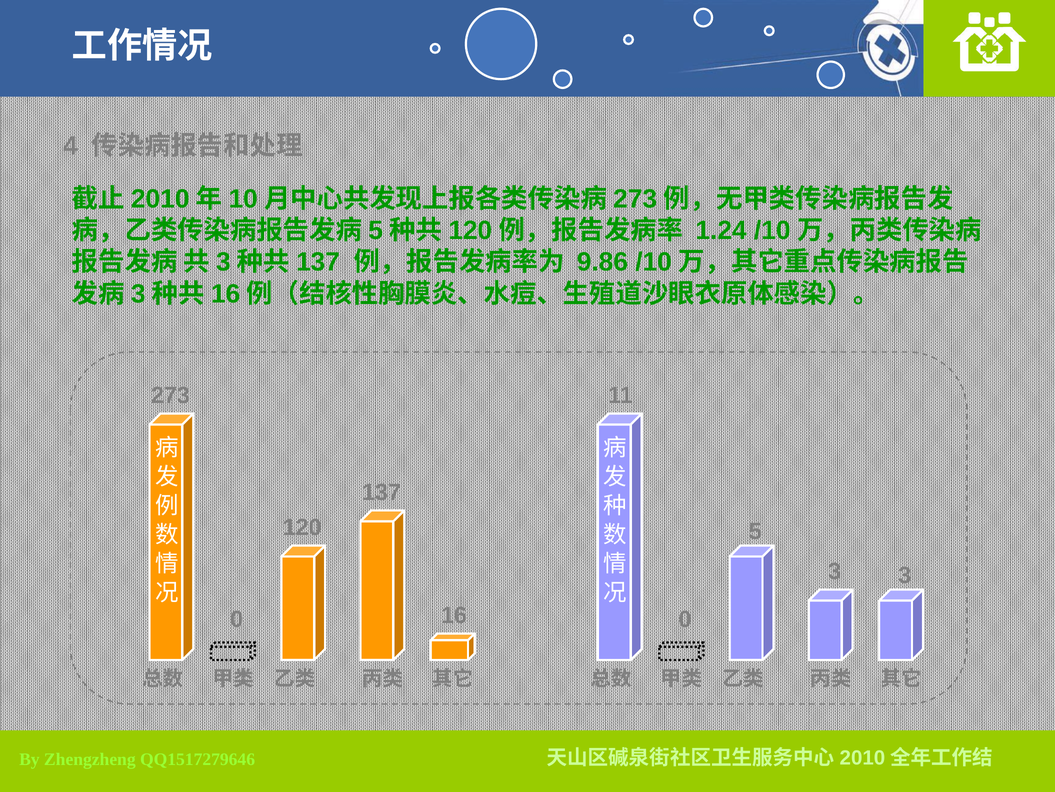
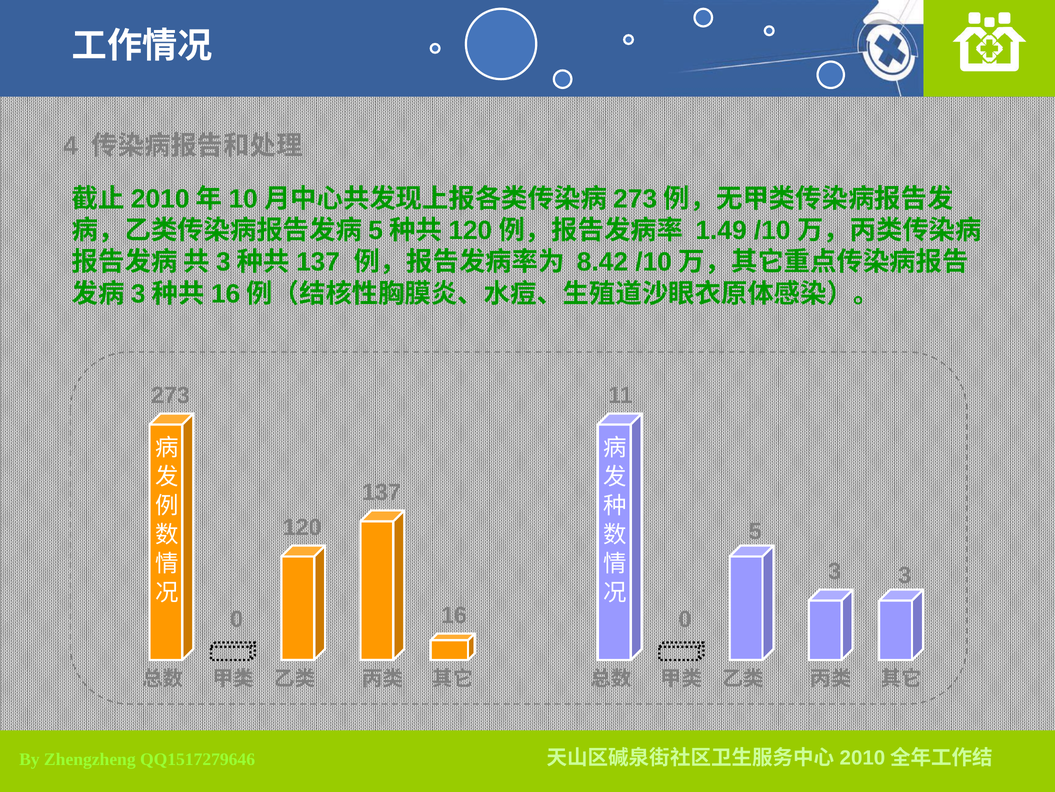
1.24: 1.24 -> 1.49 (721, 230)
9.86: 9.86 -> 8.42 (602, 262)
